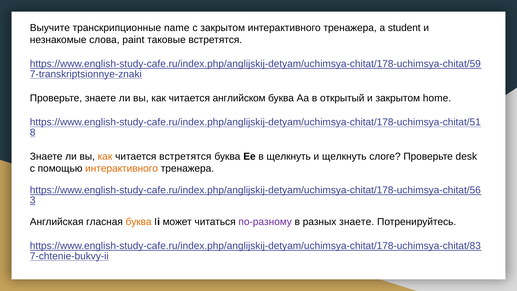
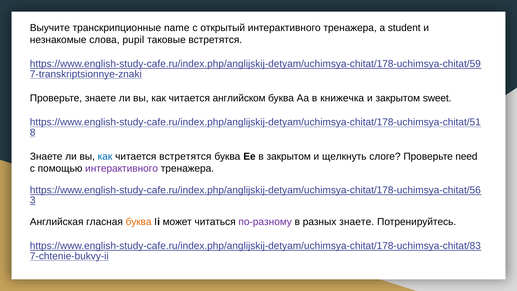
с закрытом: закрытом -> открытый (223, 28)
paint: paint -> pupil (133, 40)
открытый: открытый -> книжечка (342, 98)
home: home -> sweet (437, 98)
как colour: orange -> blue (105, 156)
в щелкнуть: щелкнуть -> закрытом (289, 156)
desk: desk -> need (466, 156)
интерактивного colour: orange -> purple (122, 169)
